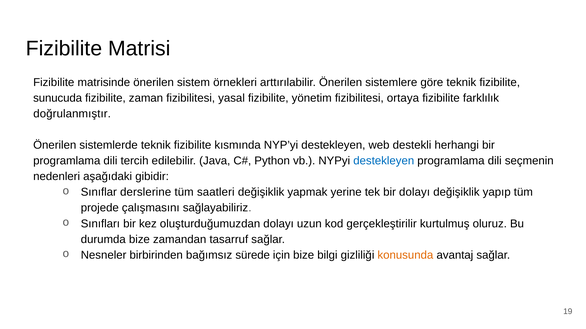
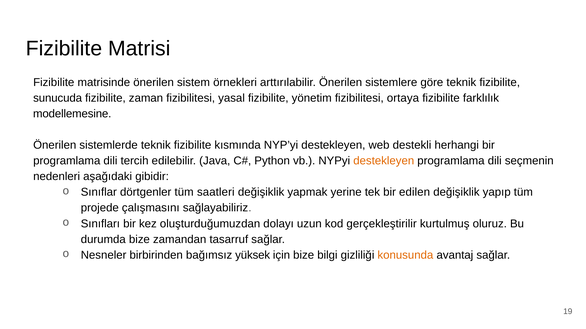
doğrulanmıştır: doğrulanmıştır -> modellemesine (72, 114)
destekleyen colour: blue -> orange (384, 161)
derslerine: derslerine -> dörtgenler (146, 193)
bir dolayı: dolayı -> edilen (415, 193)
sürede: sürede -> yüksek (253, 255)
